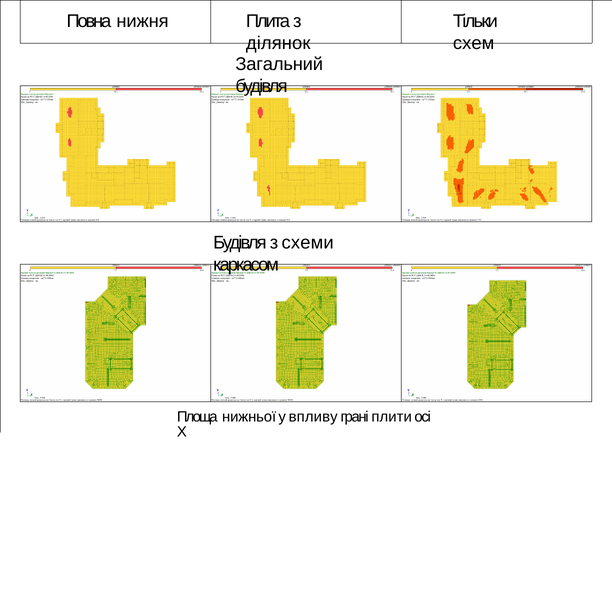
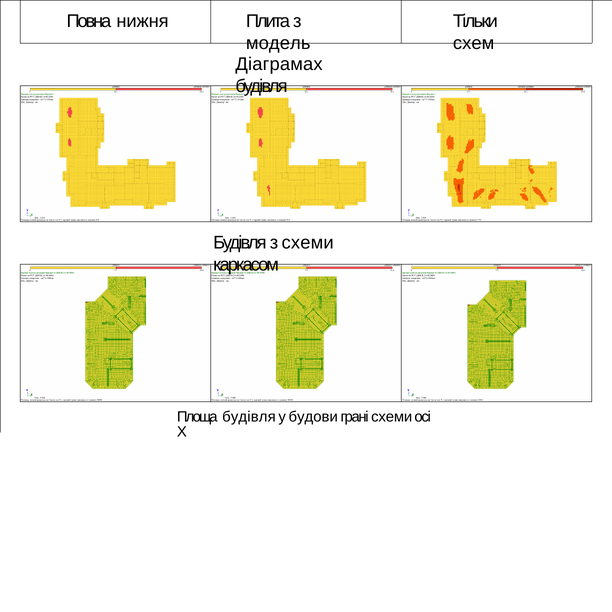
ділянок: ділянок -> модель (278, 43)
Загальний: Загальний -> Діаграмах (279, 64)
Площа нижньої: нижньої -> будівля (249, 417)
впливу: впливу -> будови (313, 417)
грані плити: плити -> схеми (392, 417)
